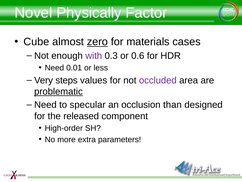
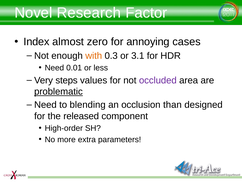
Physically: Physically -> Research (89, 13)
Cube: Cube -> Index (37, 42)
zero underline: present -> none (97, 42)
materials: materials -> annoying (148, 42)
with colour: purple -> orange (94, 56)
0.6: 0.6 -> 3.1 (138, 56)
specular: specular -> blending (88, 105)
